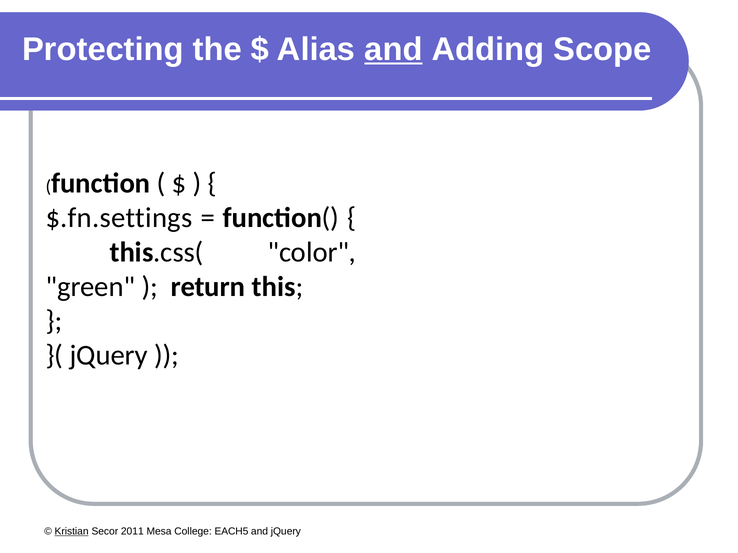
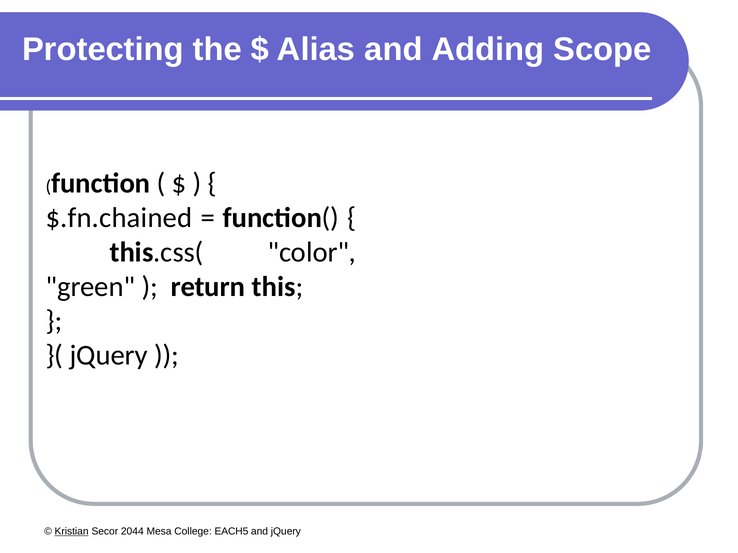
and underline: present -> none (394, 49)
$.fn.settings: $.fn.settings -> $.fn.chained (119, 218)
2011: 2011 -> 2044 (132, 532)
